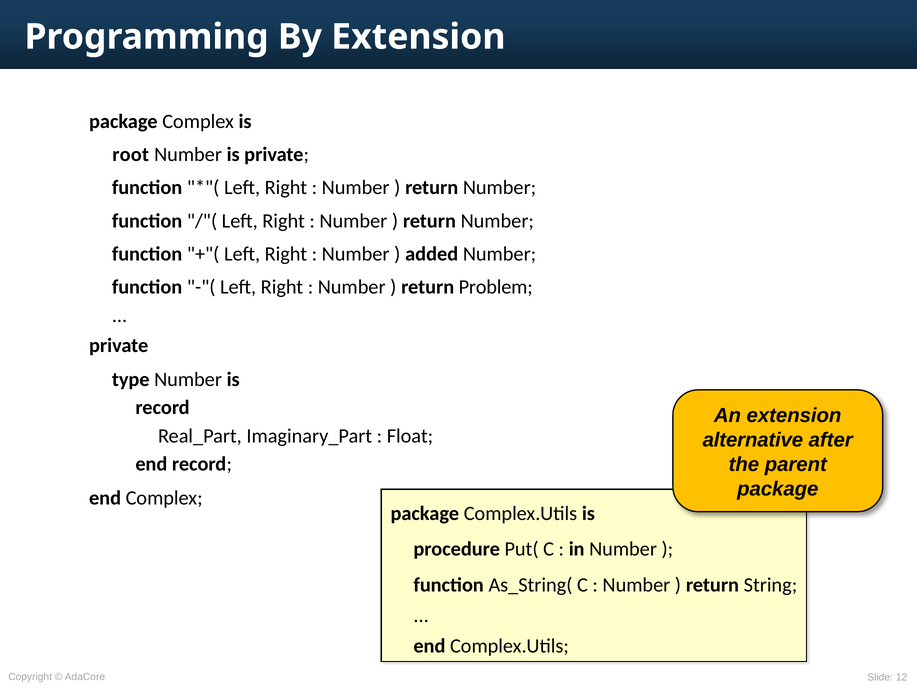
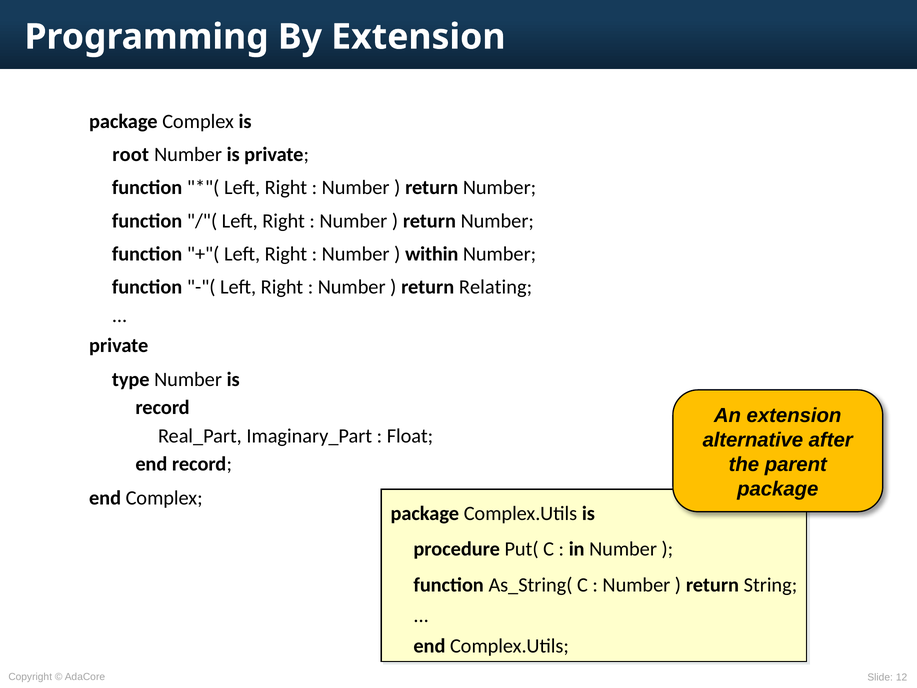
added: added -> within (432, 254)
Problem: Problem -> Relating (496, 287)
